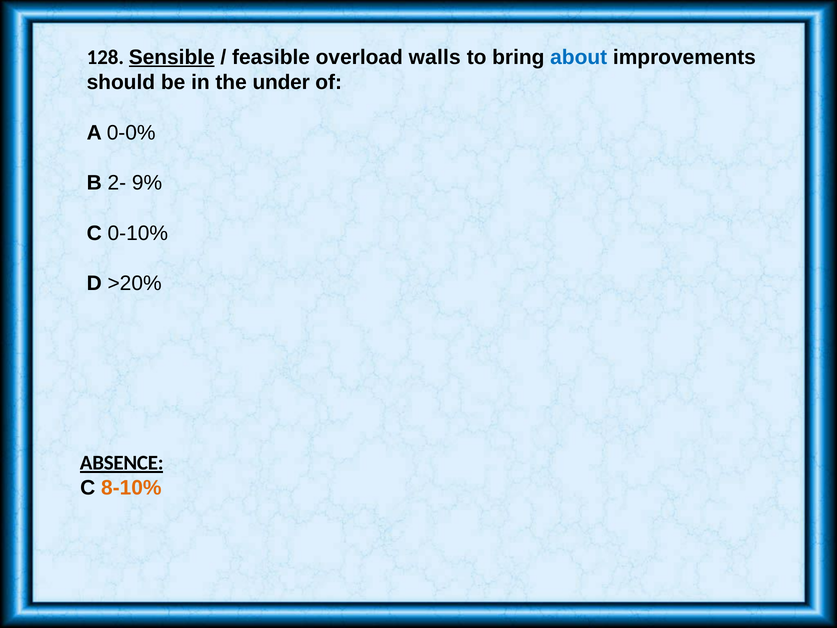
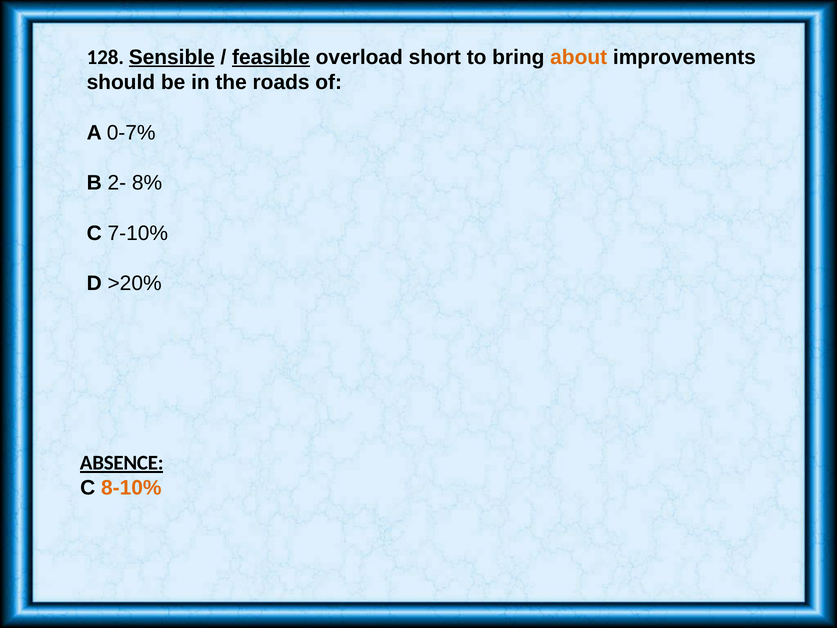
feasible underline: none -> present (271, 57)
walls: walls -> short (435, 57)
about colour: blue -> orange (579, 57)
under: under -> roads (281, 82)
0-0%: 0-0% -> 0-7% (131, 133)
9%: 9% -> 8% (147, 183)
0-10%: 0-10% -> 7-10% (138, 233)
